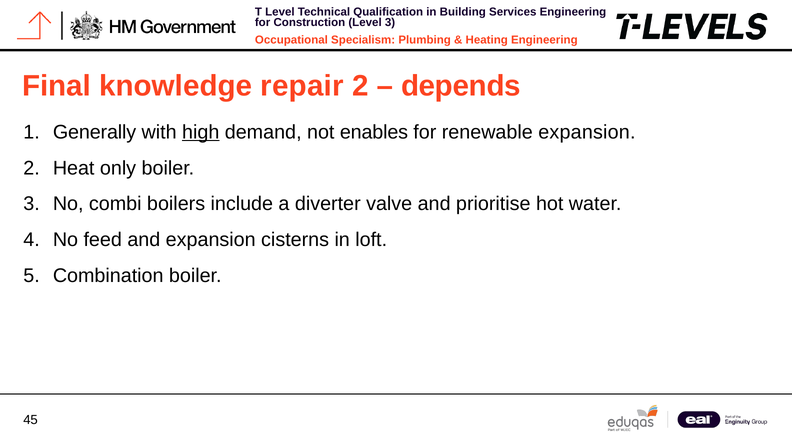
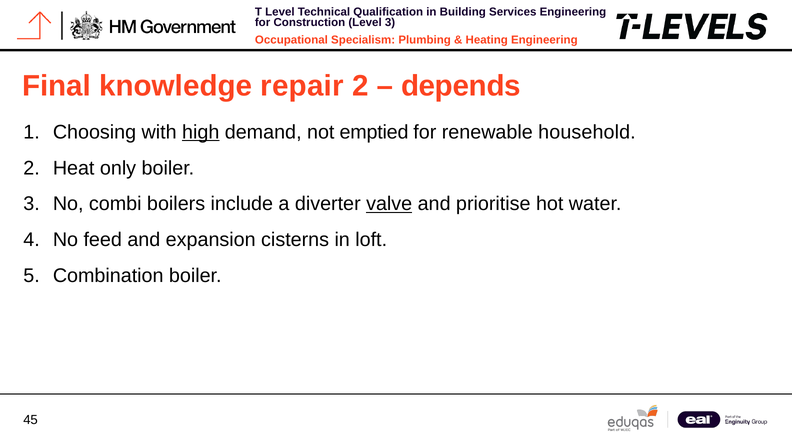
Generally: Generally -> Choosing (94, 132)
enables: enables -> emptied (374, 132)
renewable expansion: expansion -> household (587, 132)
valve underline: none -> present (389, 204)
